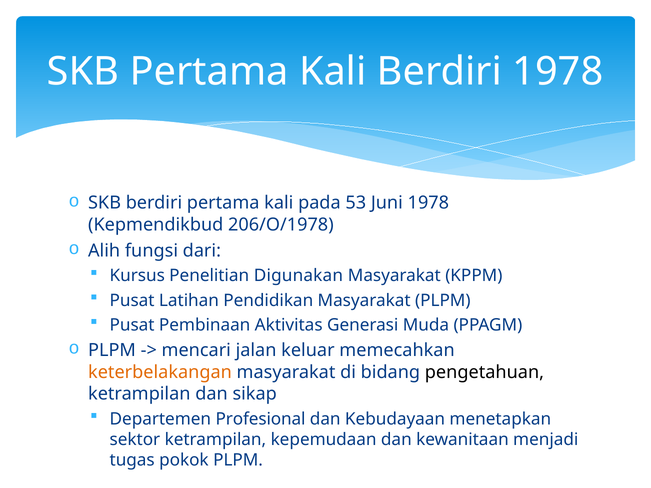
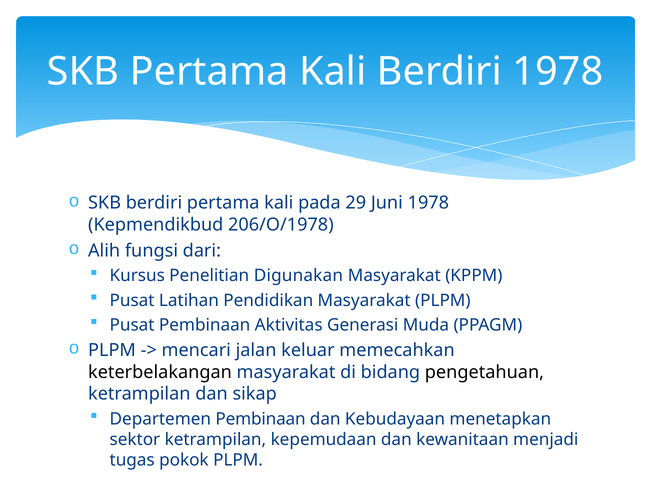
53: 53 -> 29 (356, 203)
keterbelakangan colour: orange -> black (160, 372)
Departemen Profesional: Profesional -> Pembinaan (261, 419)
